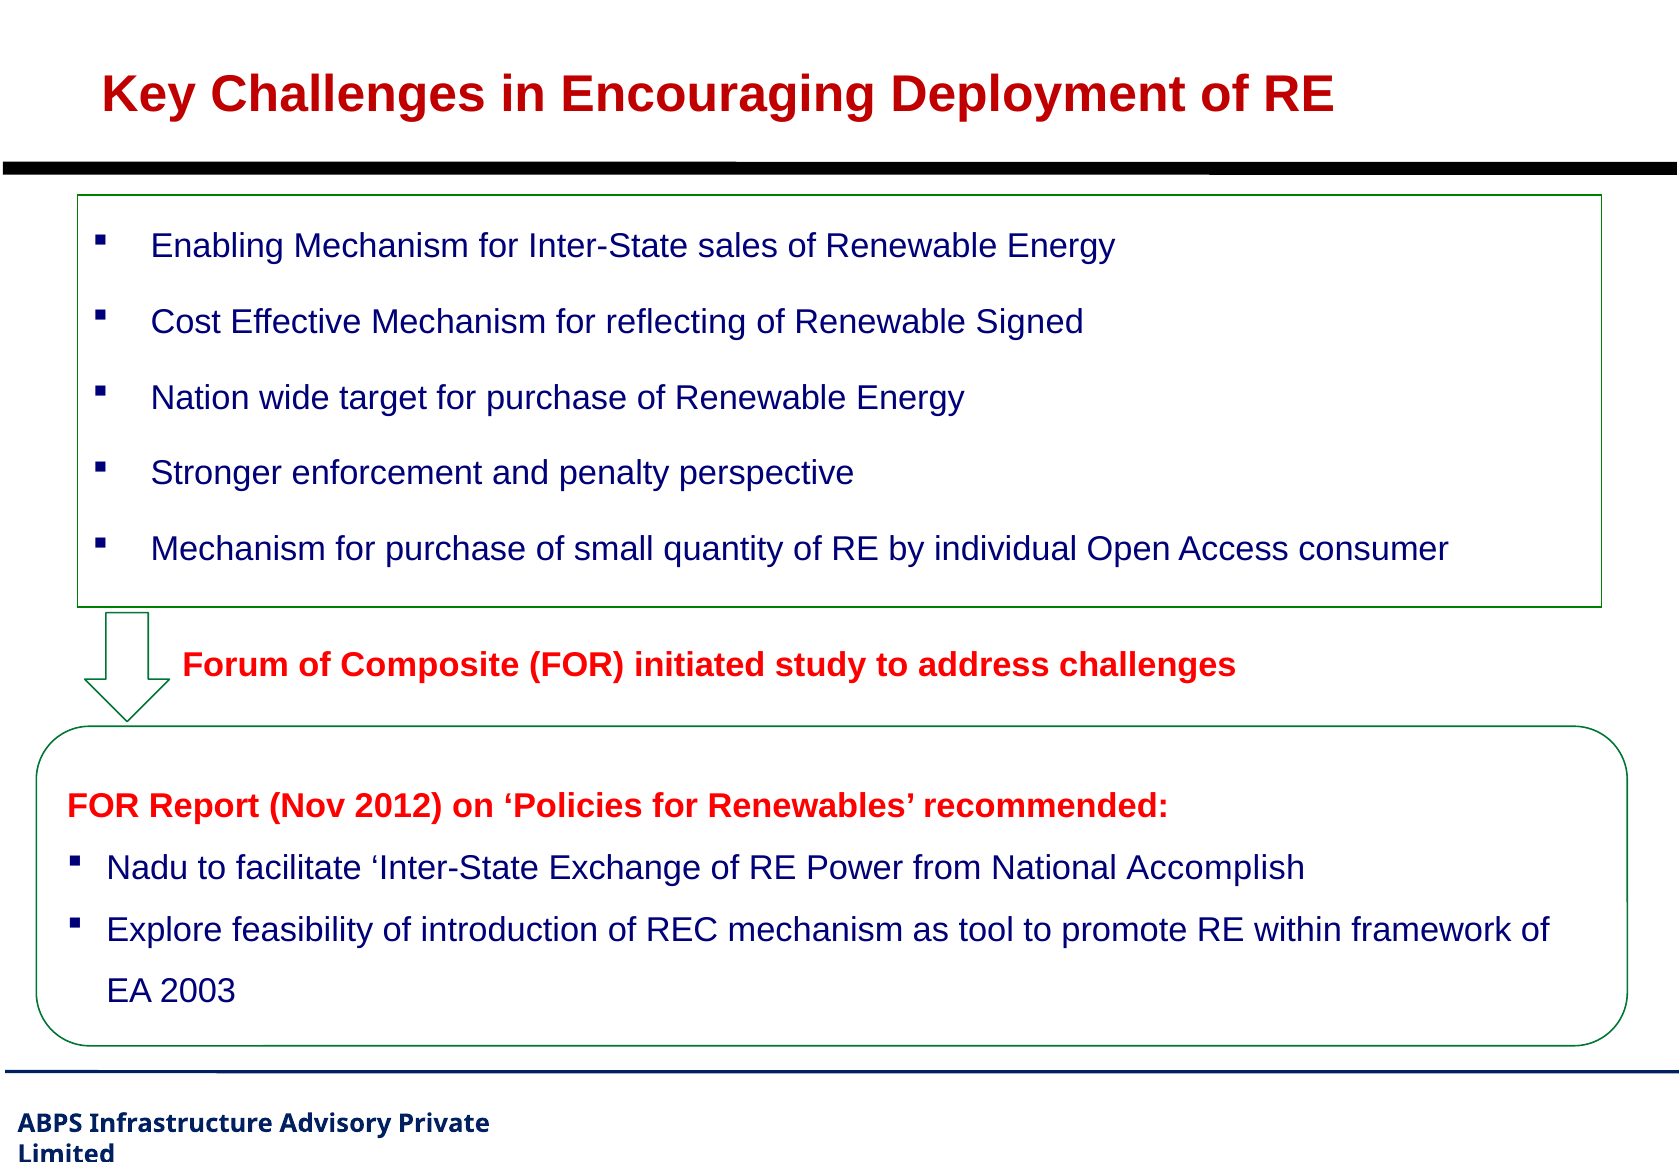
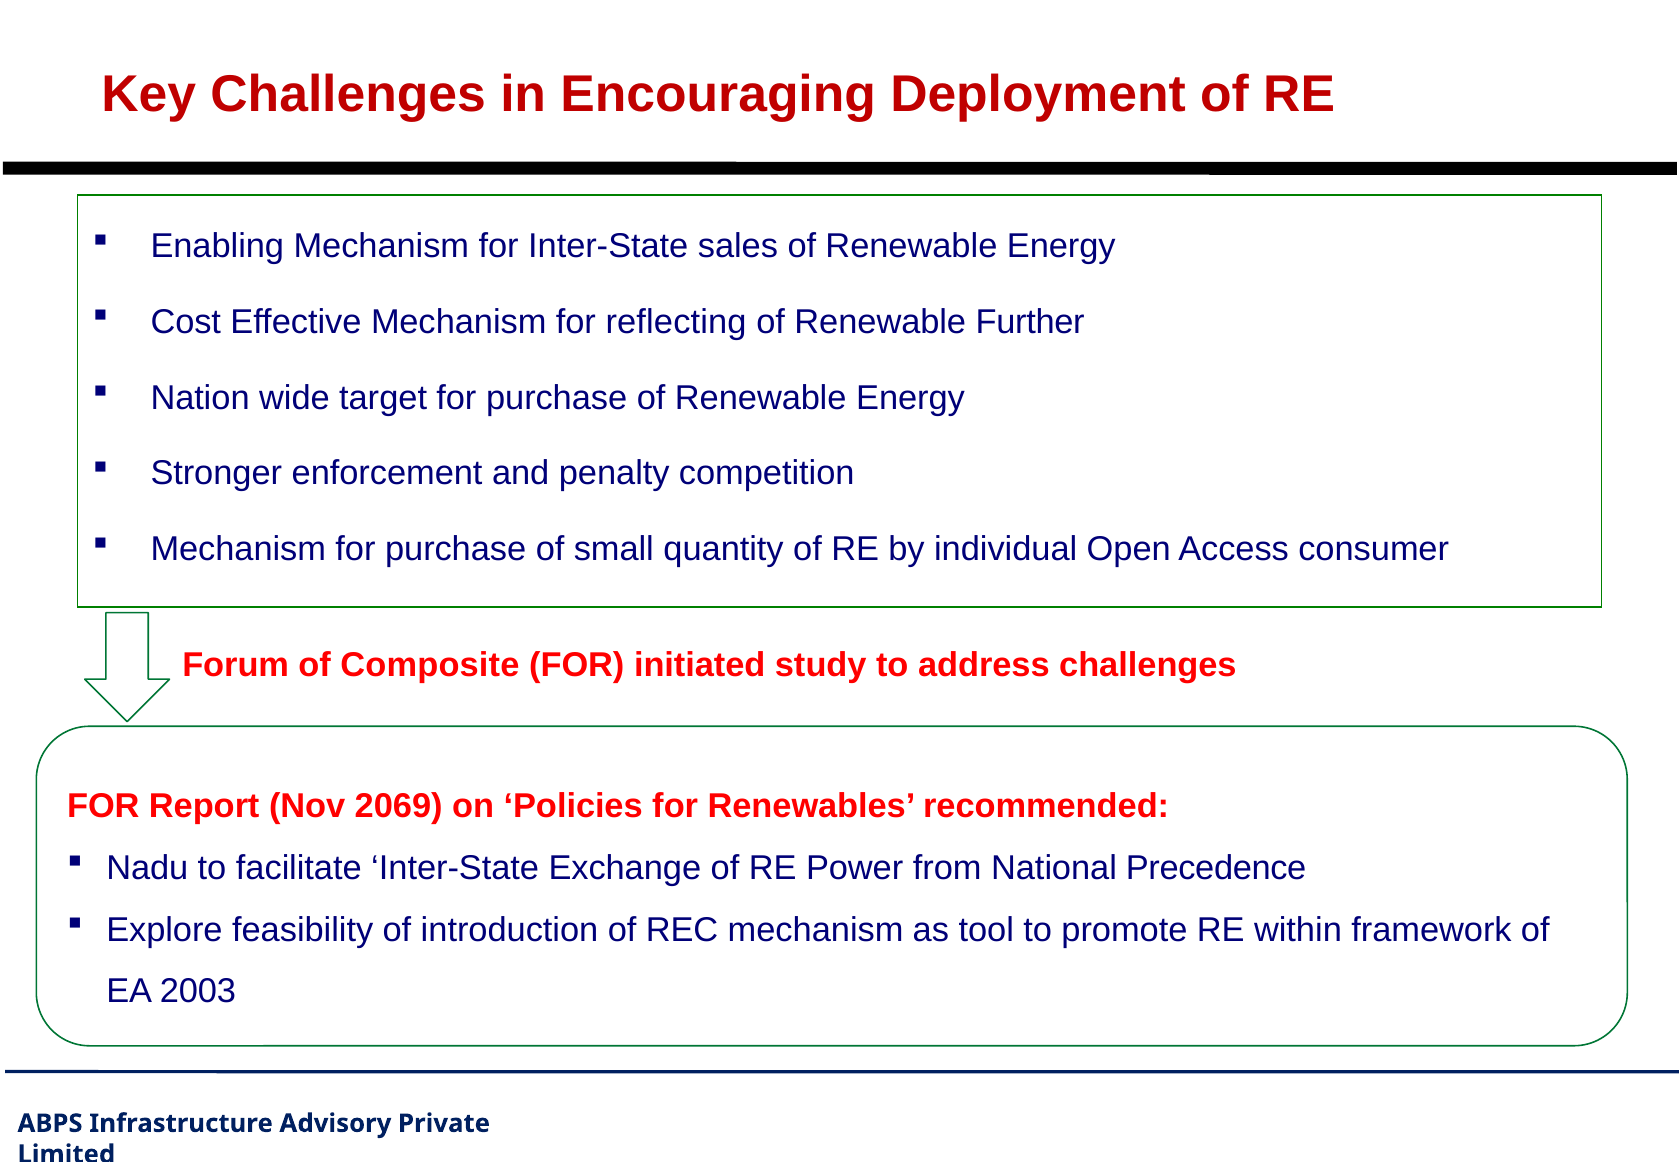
Signed: Signed -> Further (1030, 322)
perspective: perspective -> competition (767, 474)
2012: 2012 -> 2069 (399, 806)
Accomplish: Accomplish -> Precedence (1216, 868)
